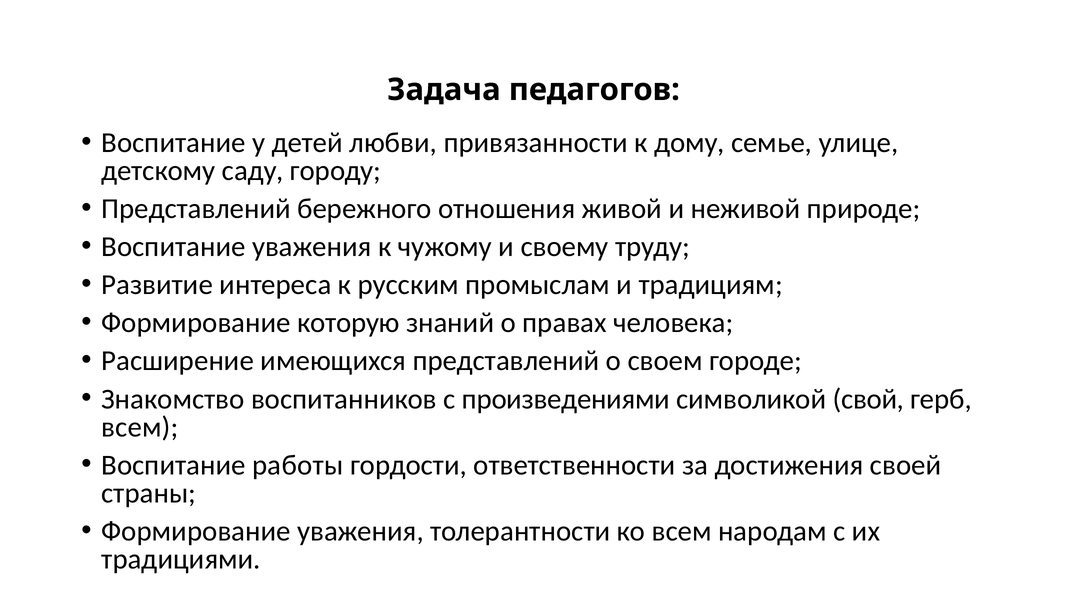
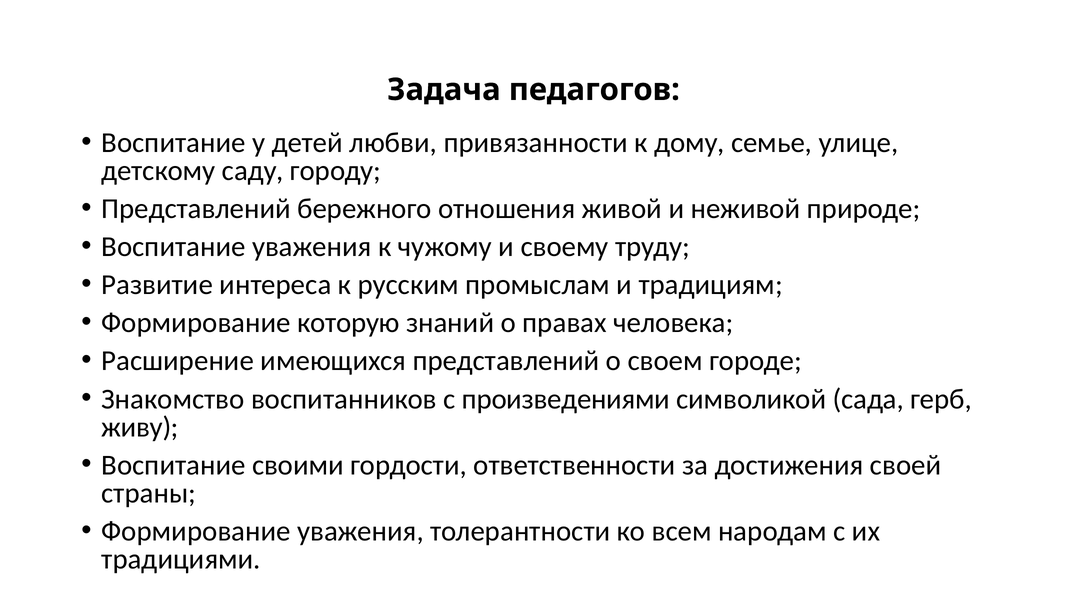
свой: свой -> сада (868, 399)
всем: всем -> живу (140, 427)
работы: работы -> своими (298, 465)
